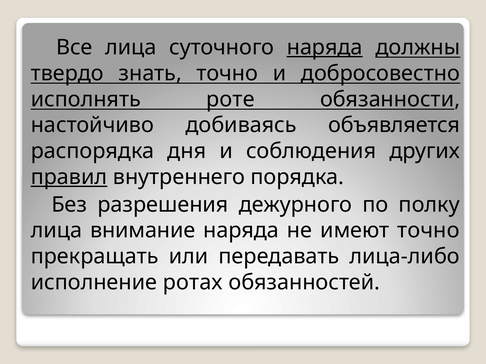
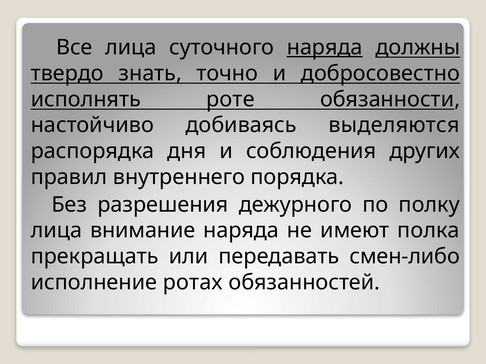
объявляется: объявляется -> выделяются (394, 125)
правил underline: present -> none (69, 177)
имеют точно: точно -> полка (428, 231)
лица-либо: лица-либо -> смен-либо (405, 257)
